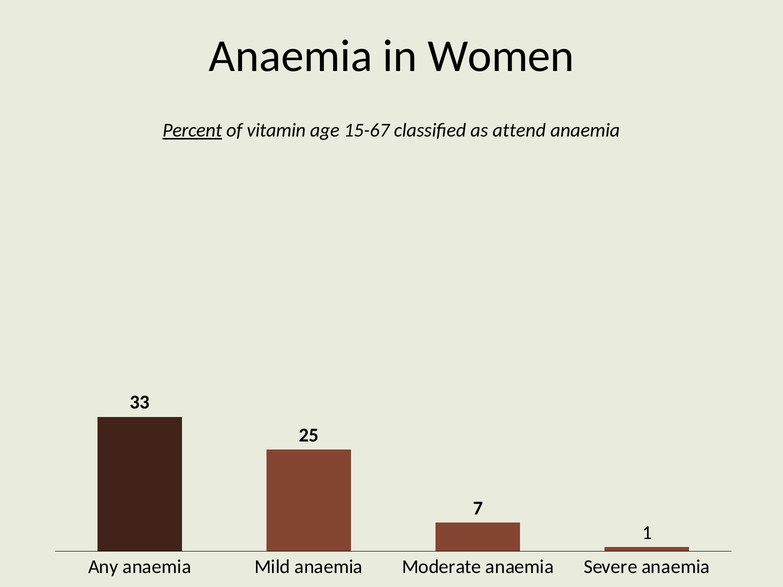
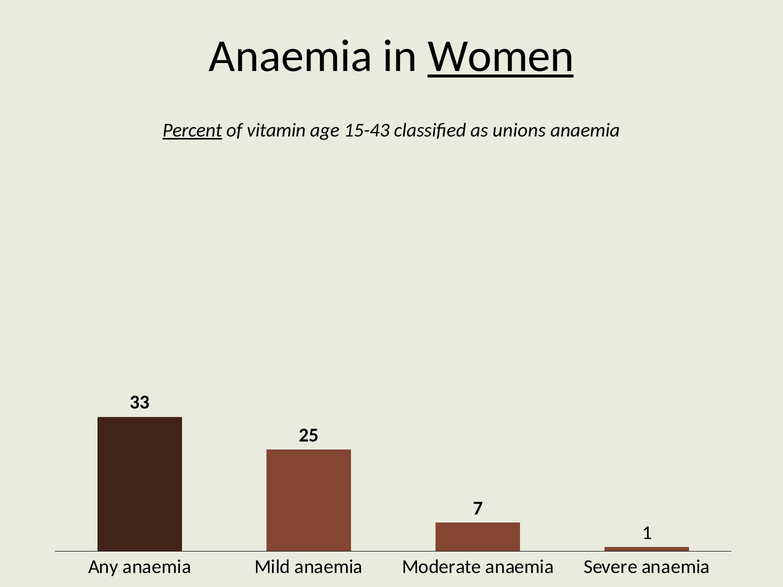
Women underline: none -> present (501, 56)
15-67: 15-67 -> 15-43 (367, 130)
attend: attend -> unions (519, 130)
